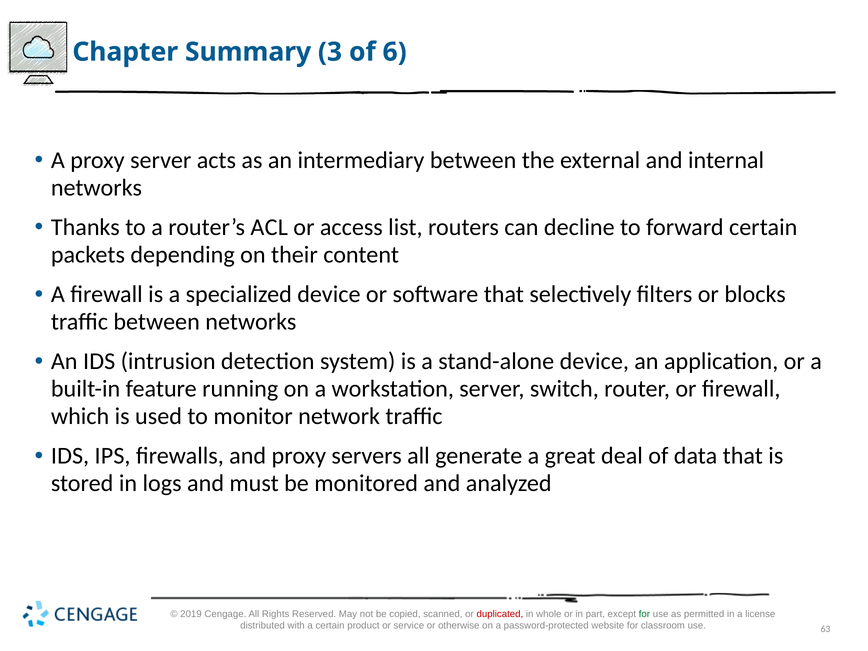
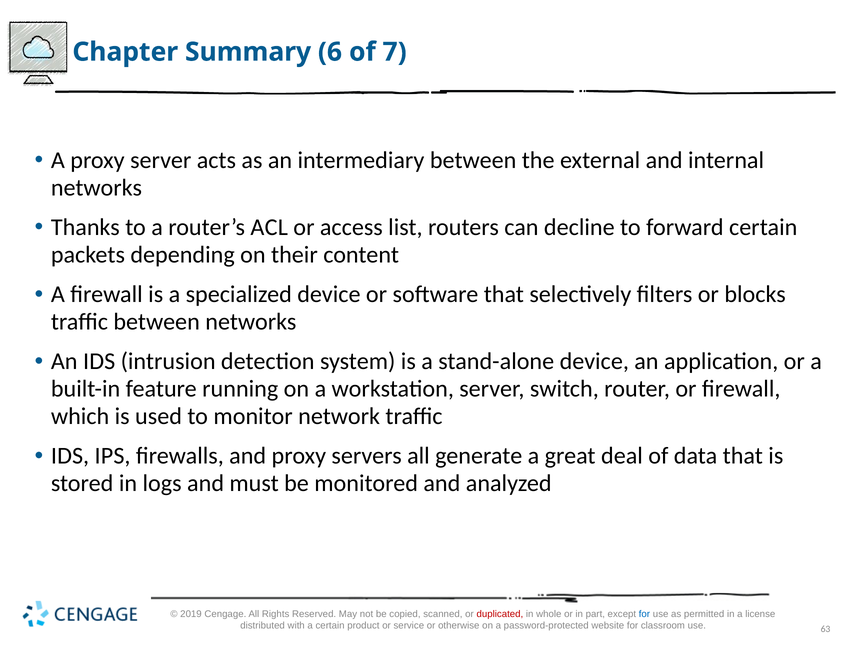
3: 3 -> 6 (330, 52)
6: 6 -> 7 (395, 52)
for colour: green -> blue (644, 614)
